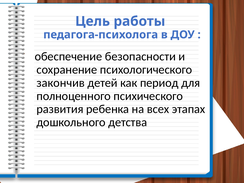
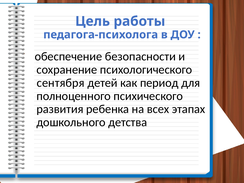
закончив: закончив -> сентября (61, 83)
